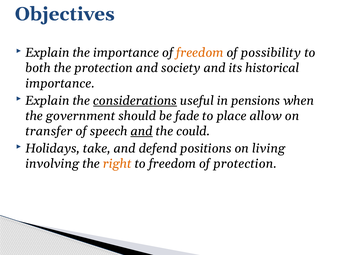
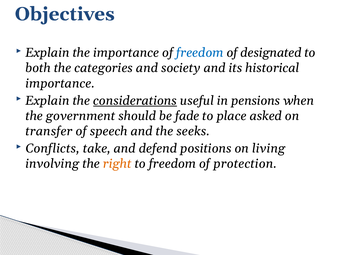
freedom colour: orange -> blue (200, 53)
possibility: possibility -> designated (271, 53)
the protection: protection -> categories (104, 68)
allow: allow -> asked (266, 116)
and underline: present -> none (142, 131)
could: could -> seeks (193, 131)
Holidays: Holidays -> Conflicts (53, 148)
